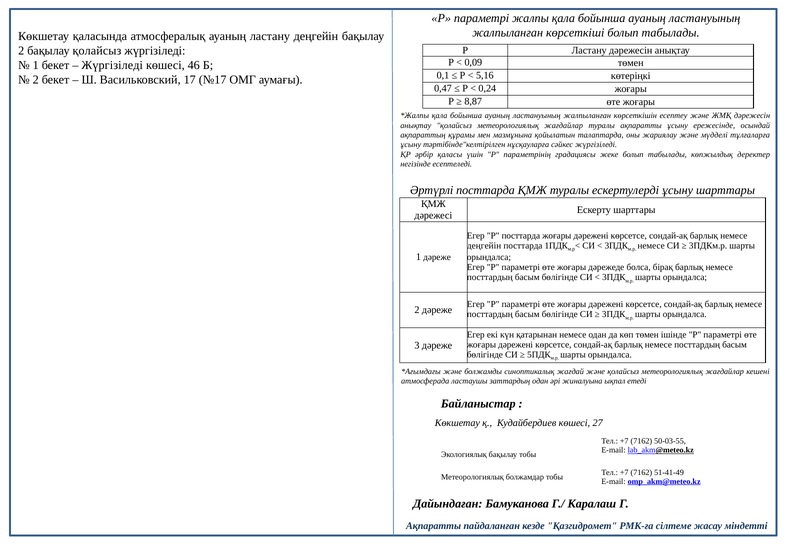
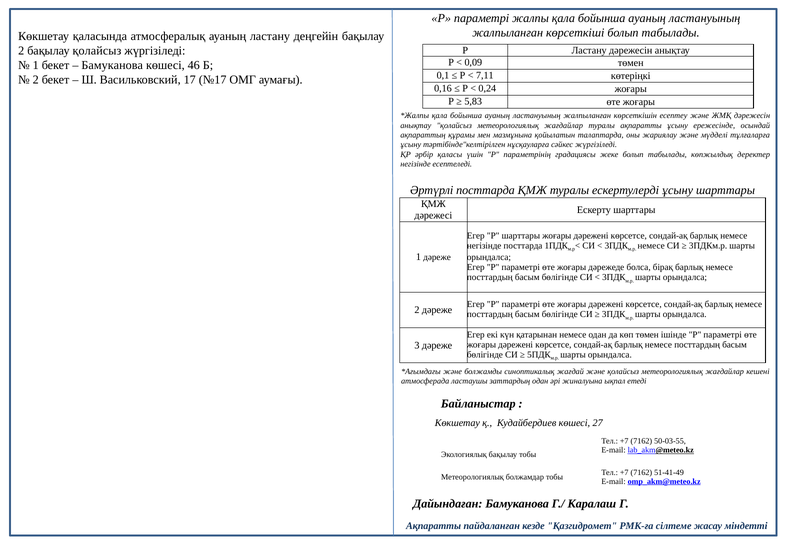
Жүргізіледі: Жүргізіледі -> Бамуканова (112, 65)
5,16: 5,16 -> 7,11 (485, 76)
0,47: 0,47 -> 0,16 (443, 89)
8,87: 8,87 -> 5,83 (473, 102)
Р посттарда: посттарда -> шарттары (521, 236)
деңгейін: деңгейін -> негізінде (484, 246)
